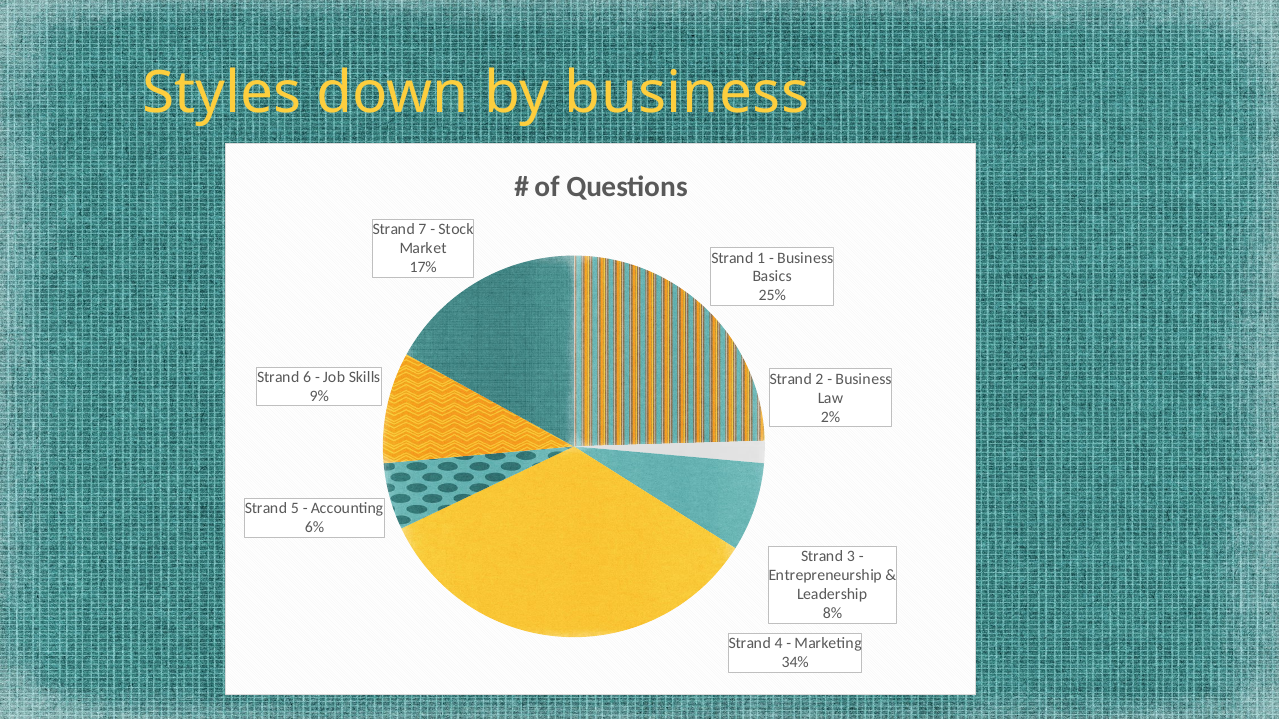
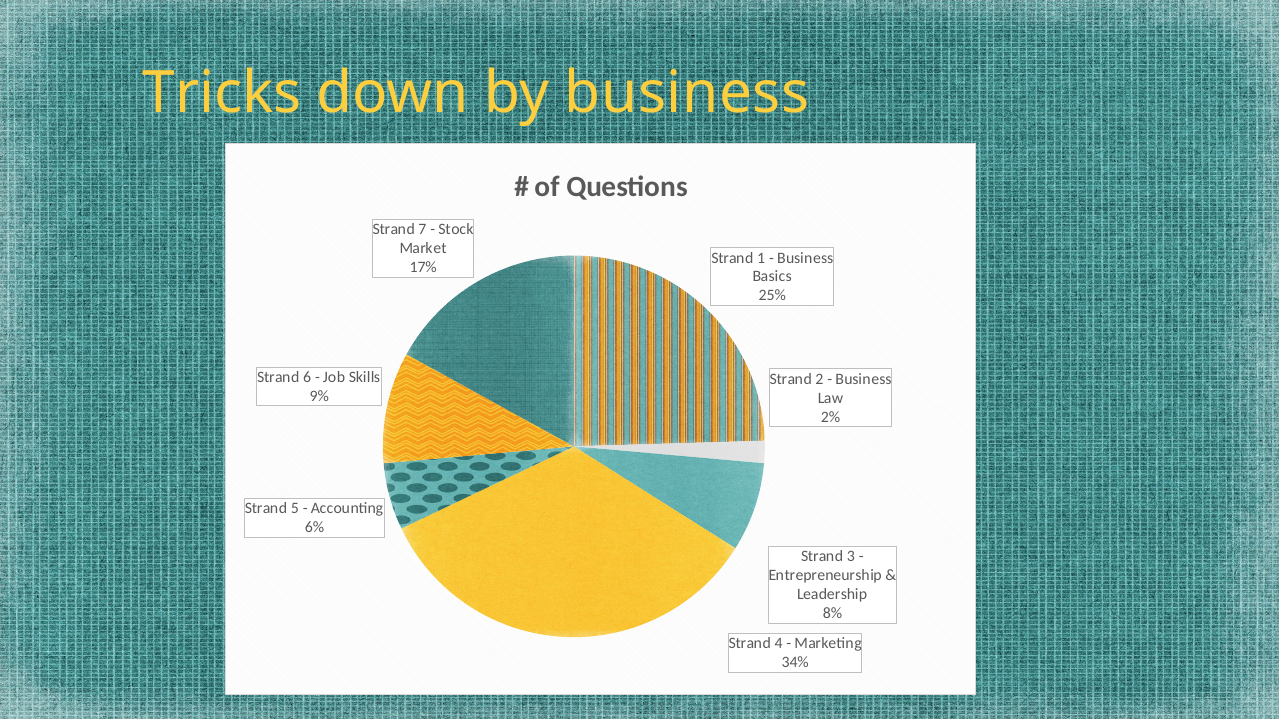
Styles: Styles -> Tricks (222, 93)
